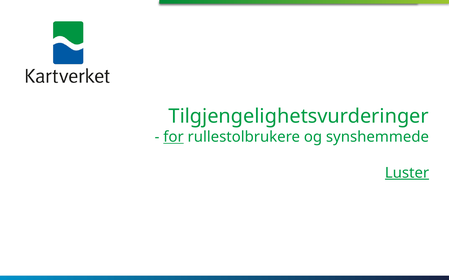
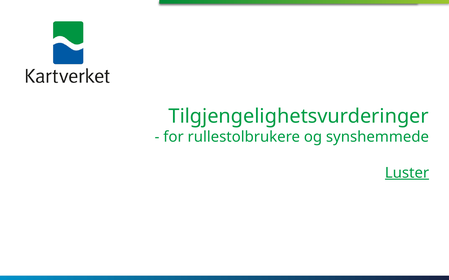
for underline: present -> none (174, 137)
